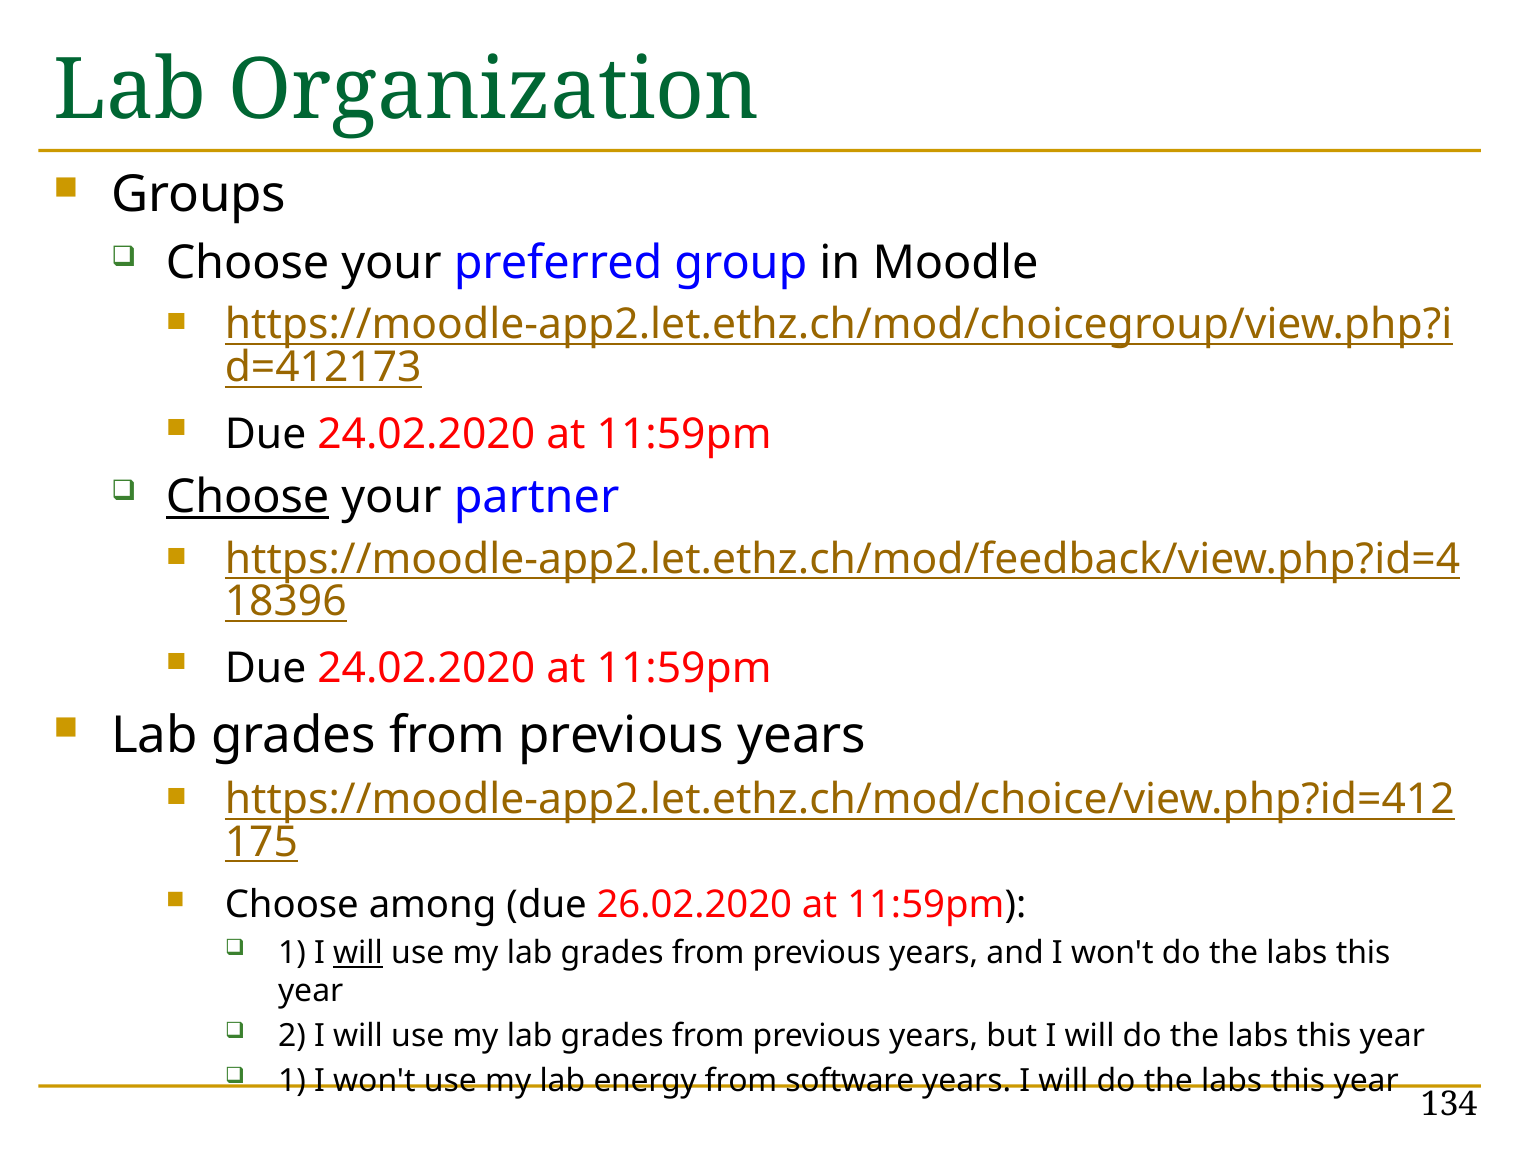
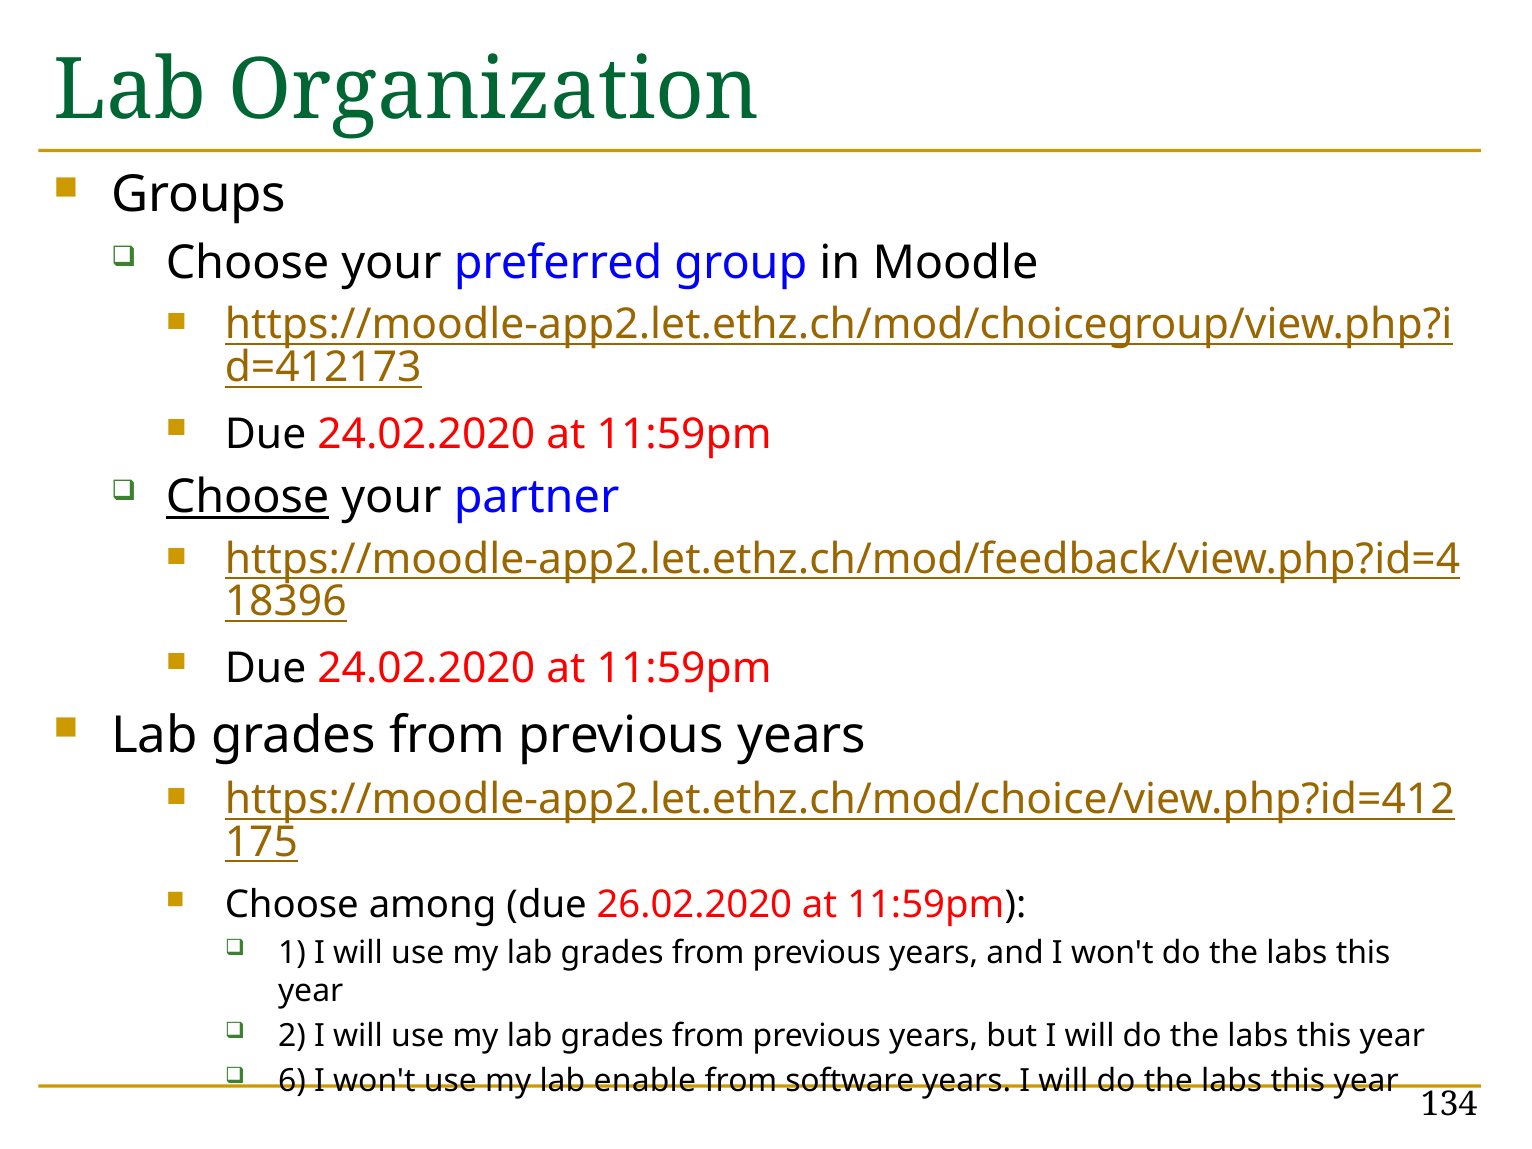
will underline: present -> none (358, 953)
1: 1 -> 6 (292, 1081)
energy: energy -> enable (645, 1081)
